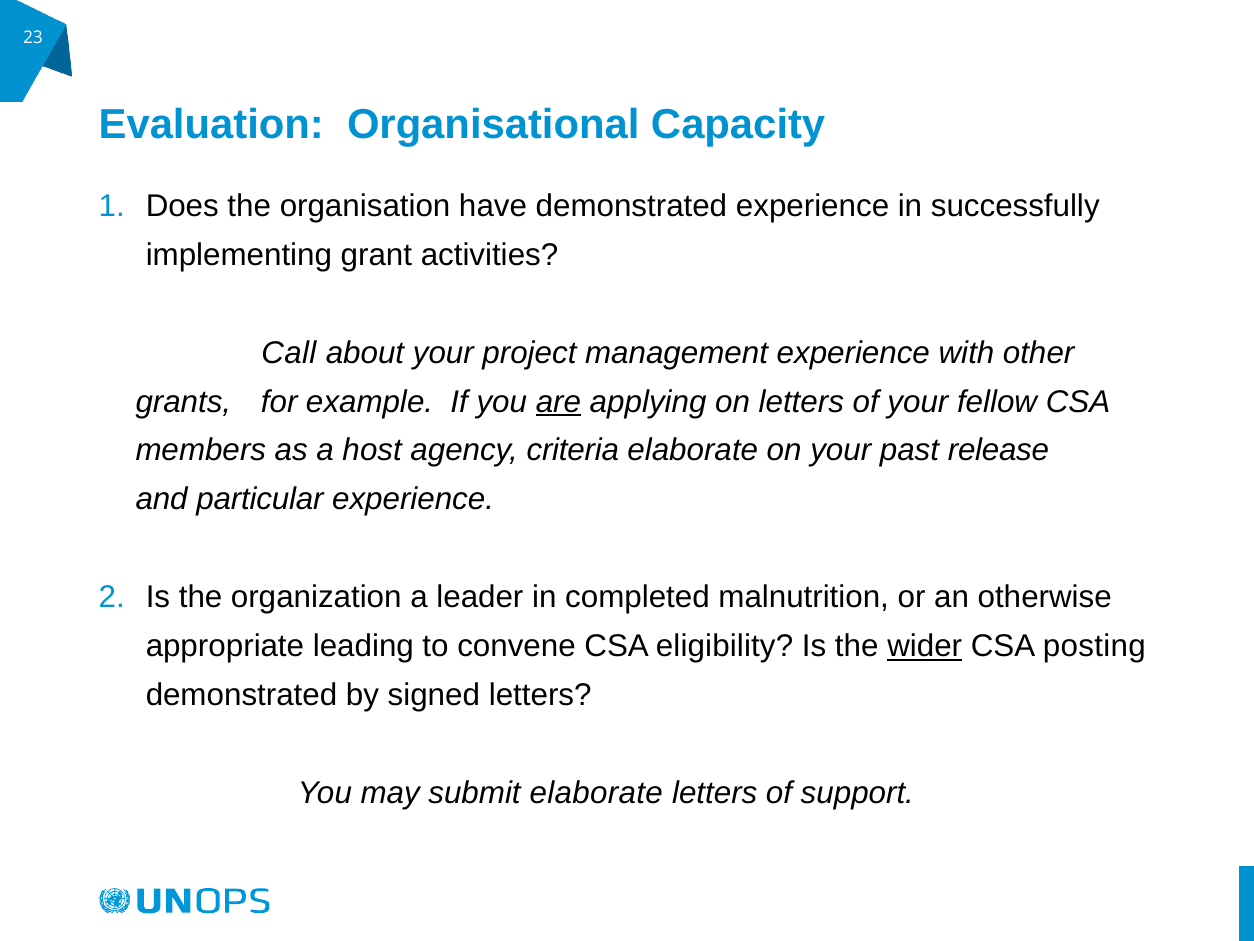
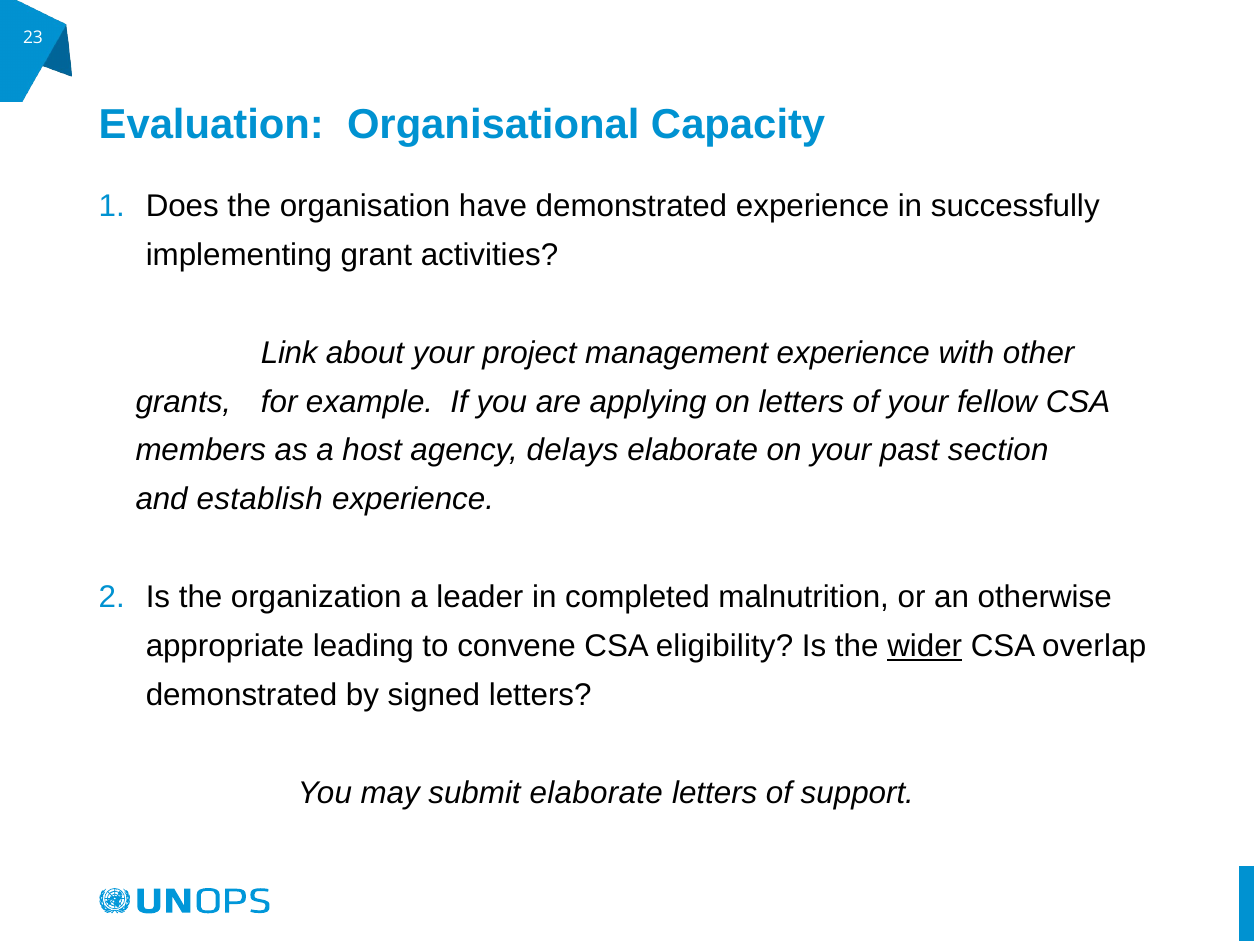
Call: Call -> Link (289, 353)
are underline: present -> none (558, 401)
criteria: criteria -> delays (573, 450)
release: release -> section (998, 450)
particular: particular -> establish (260, 499)
posting: posting -> overlap (1094, 646)
